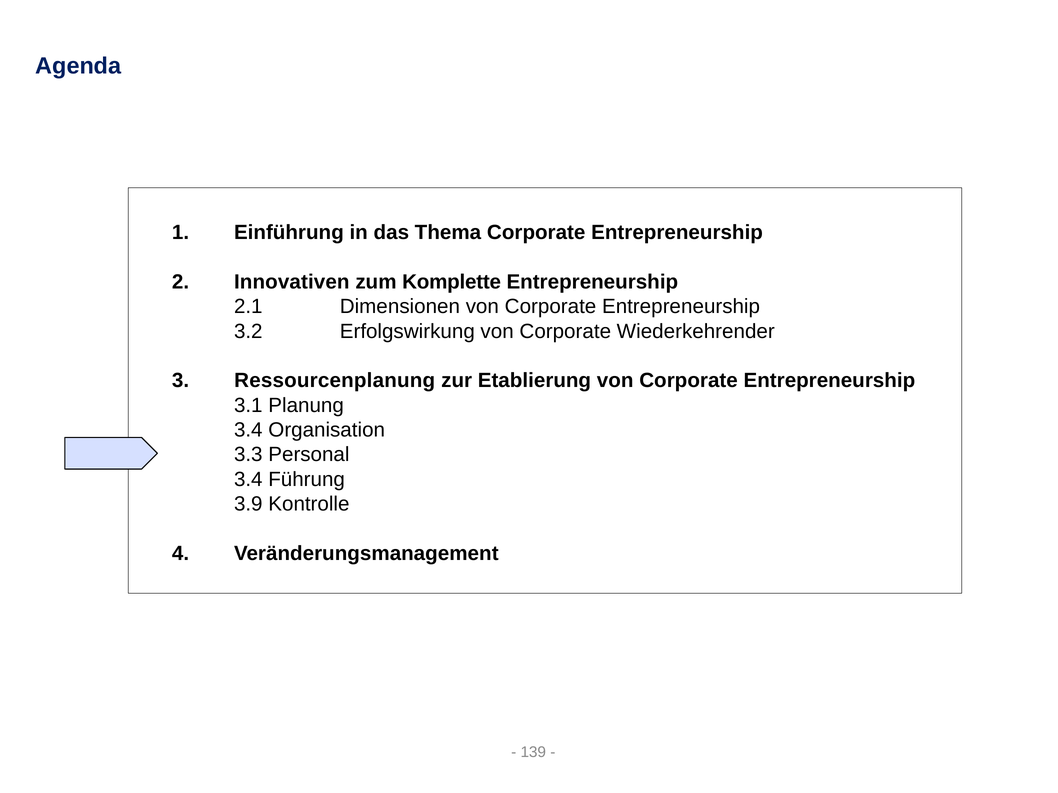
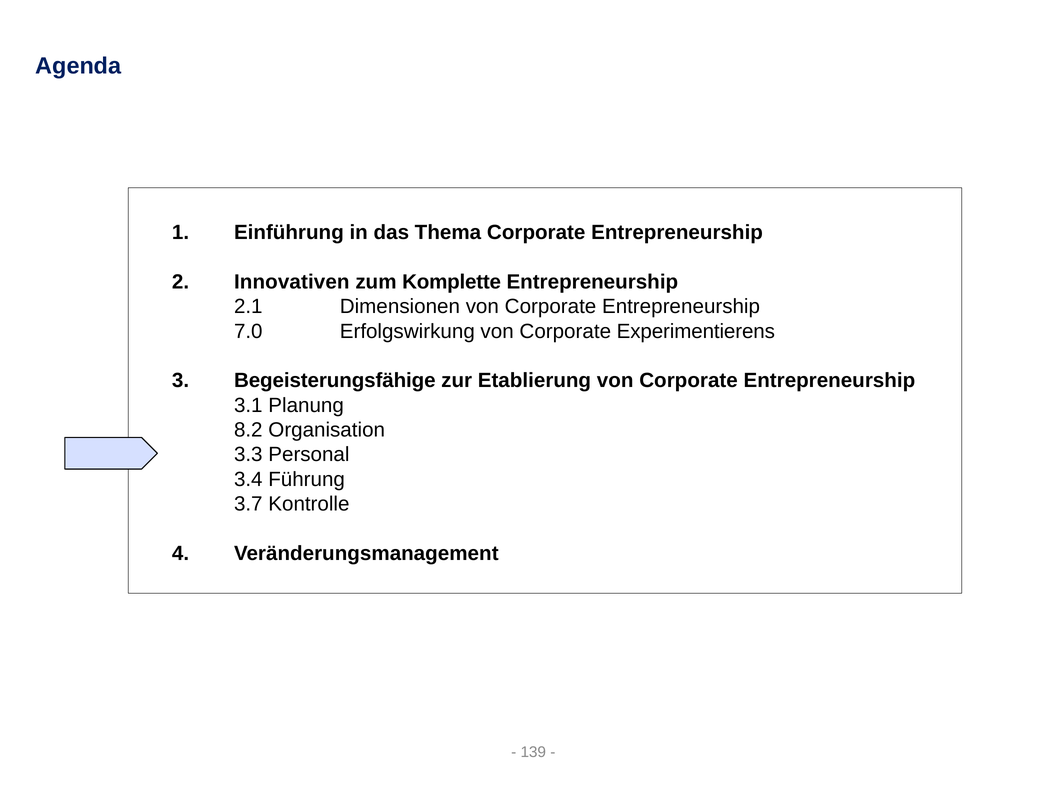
3.2: 3.2 -> 7.0 (248, 331)
Wiederkehrender: Wiederkehrender -> Experimentierens (696, 331)
Ressourcenplanung: Ressourcenplanung -> Begeisterungsfähige (335, 381)
3.4: 3.4 -> 8.2 (248, 430)
3.9: 3.9 -> 3.7 (248, 504)
